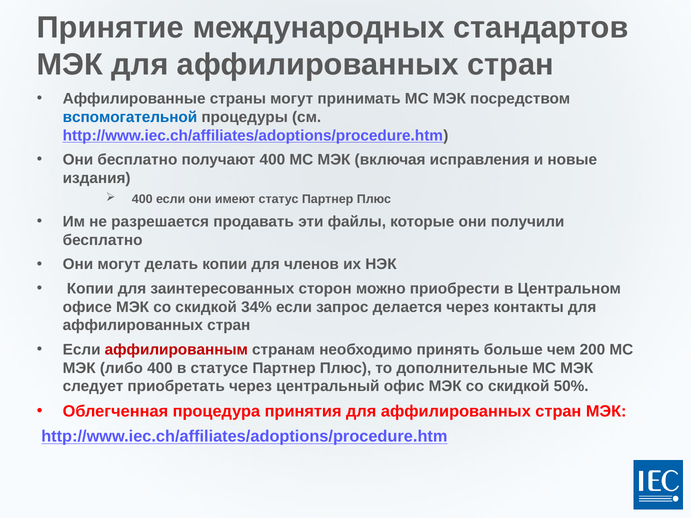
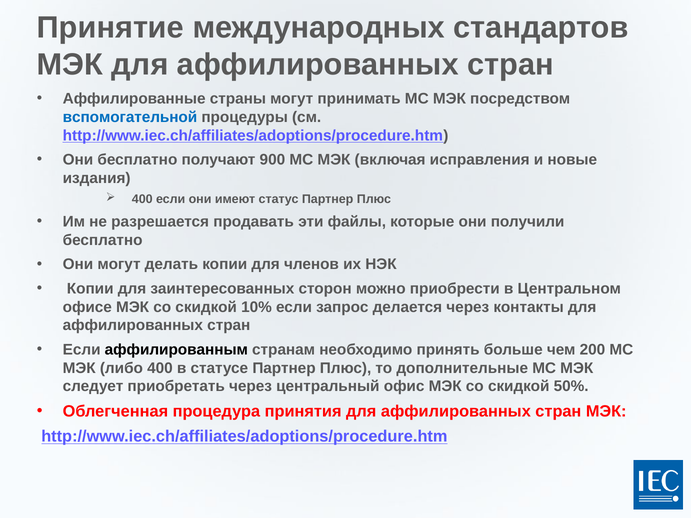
получают 400: 400 -> 900 (272, 160)
34%: 34% -> 10% (256, 307)
аффилированным colour: red -> black (176, 350)
